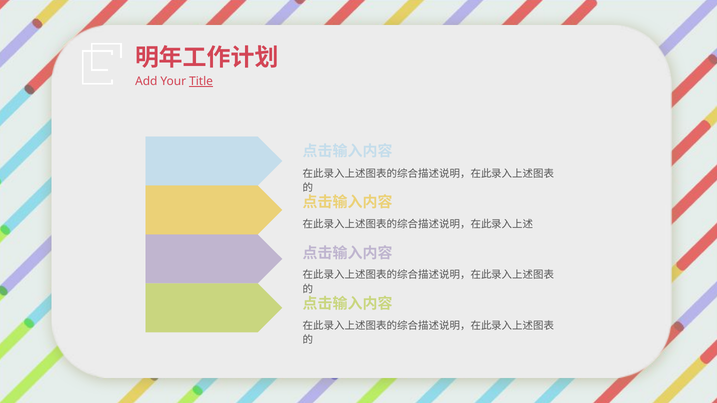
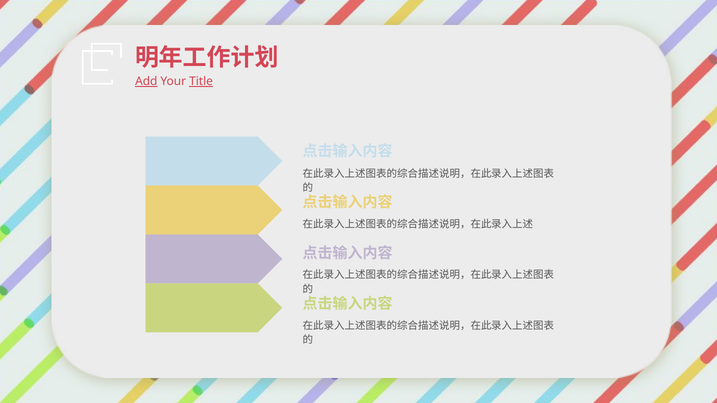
Add underline: none -> present (146, 82)
